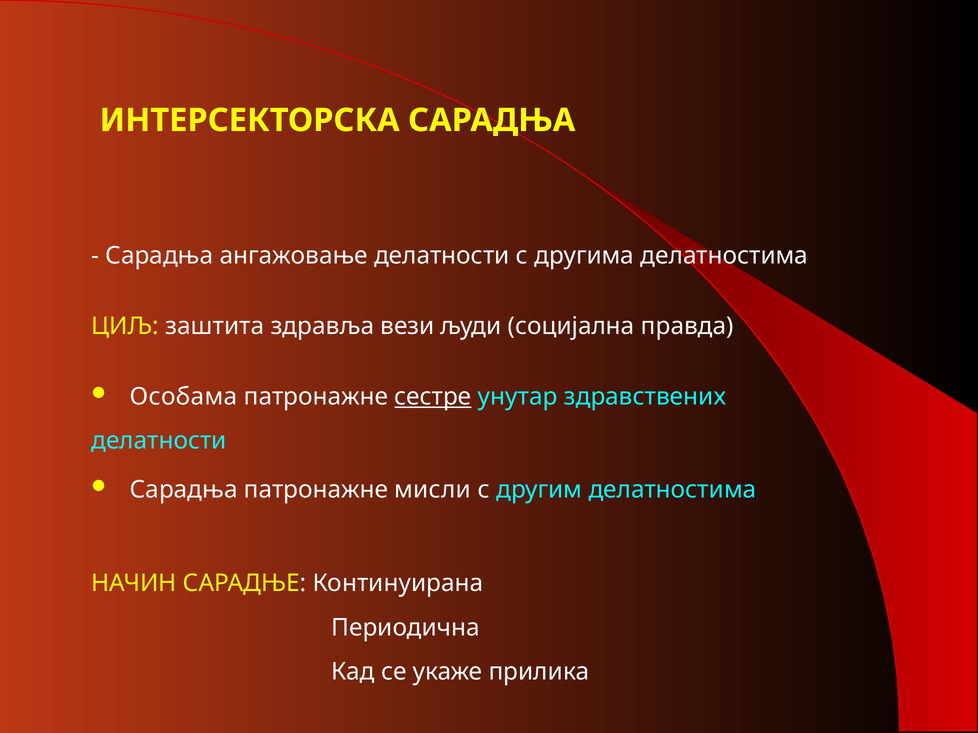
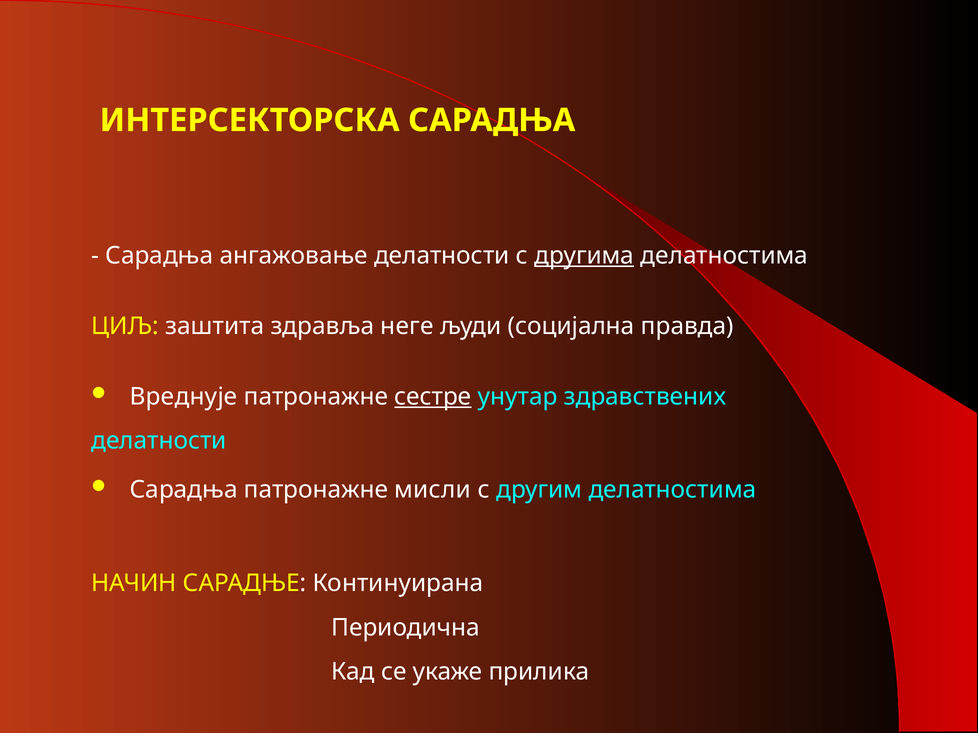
другима underline: none -> present (584, 256)
вези: вези -> неге (407, 327)
Особама: Особама -> Вреднује (184, 397)
